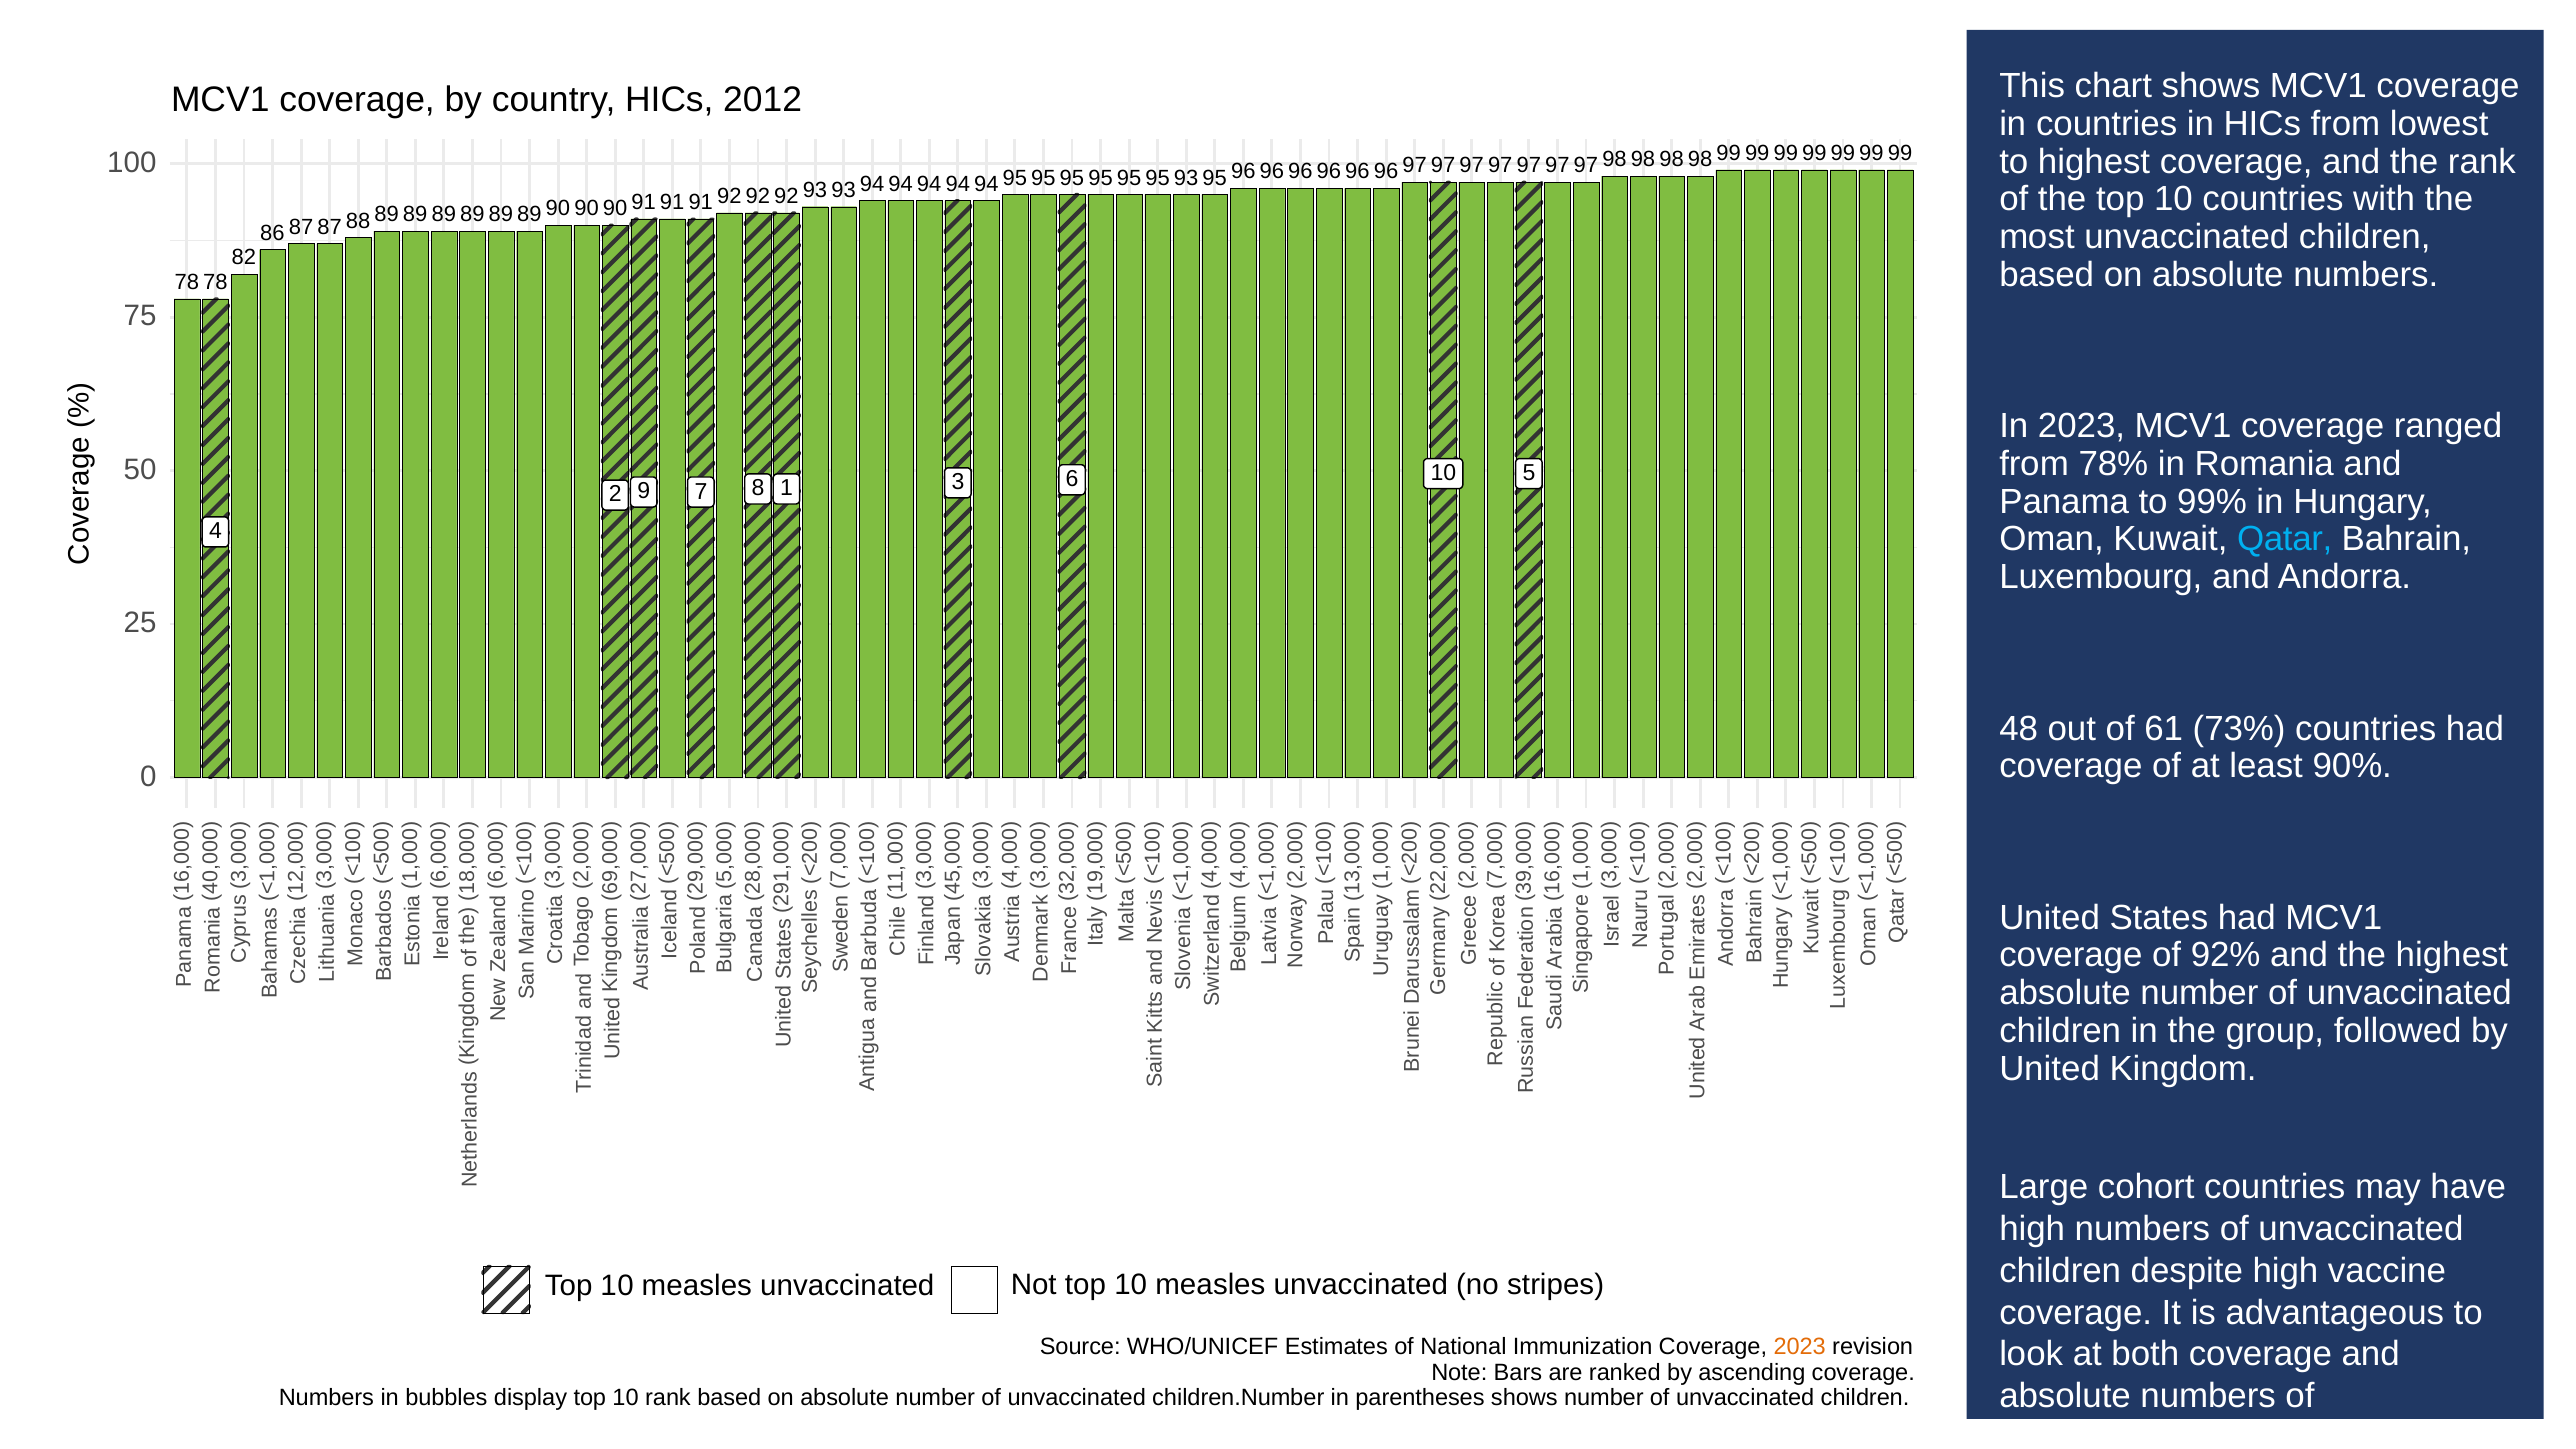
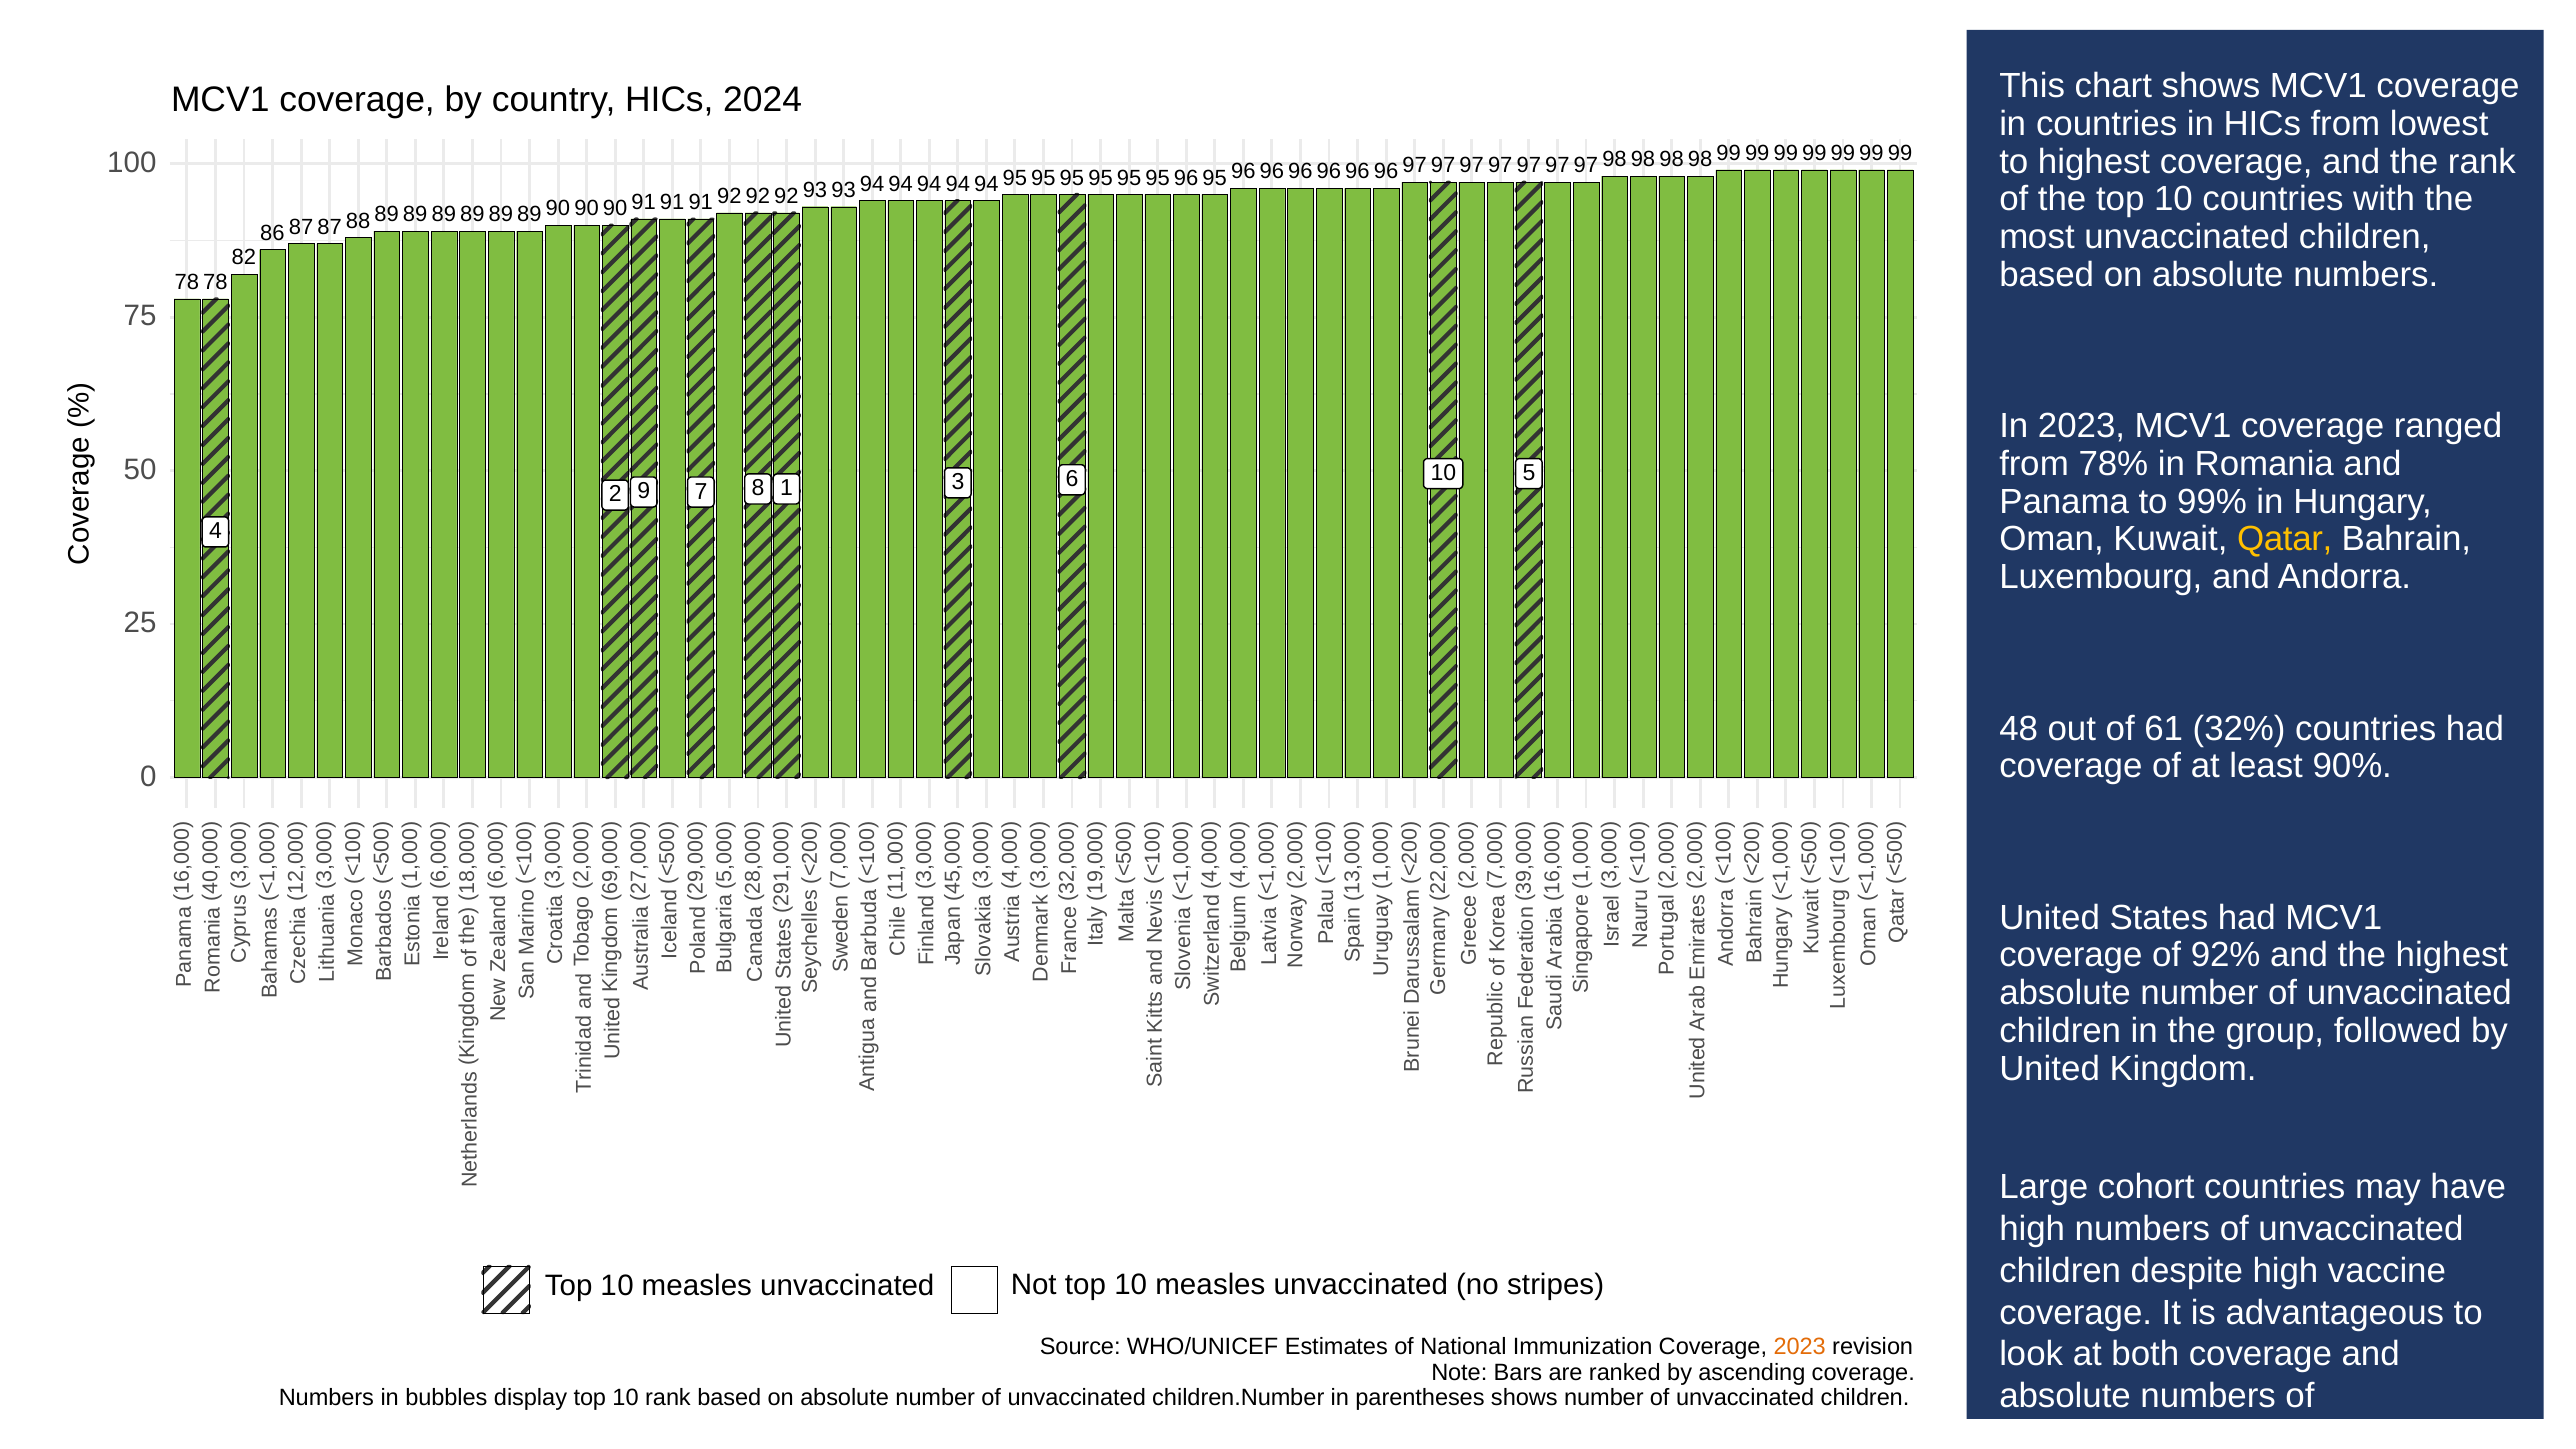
2012: 2012 -> 2024 (763, 100)
93: 93 -> 96 (1186, 178)
Qatar colour: light blue -> yellow (2285, 539)
73%: 73% -> 32% (2239, 729)
